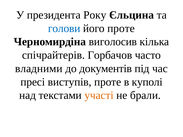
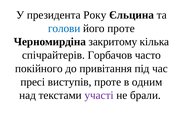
виголосив: виголосив -> закритому (113, 42)
владними: владними -> покійного (39, 69)
документів: документів -> привітання (106, 69)
куполі: куполі -> одним (147, 82)
участі colour: orange -> purple (99, 95)
